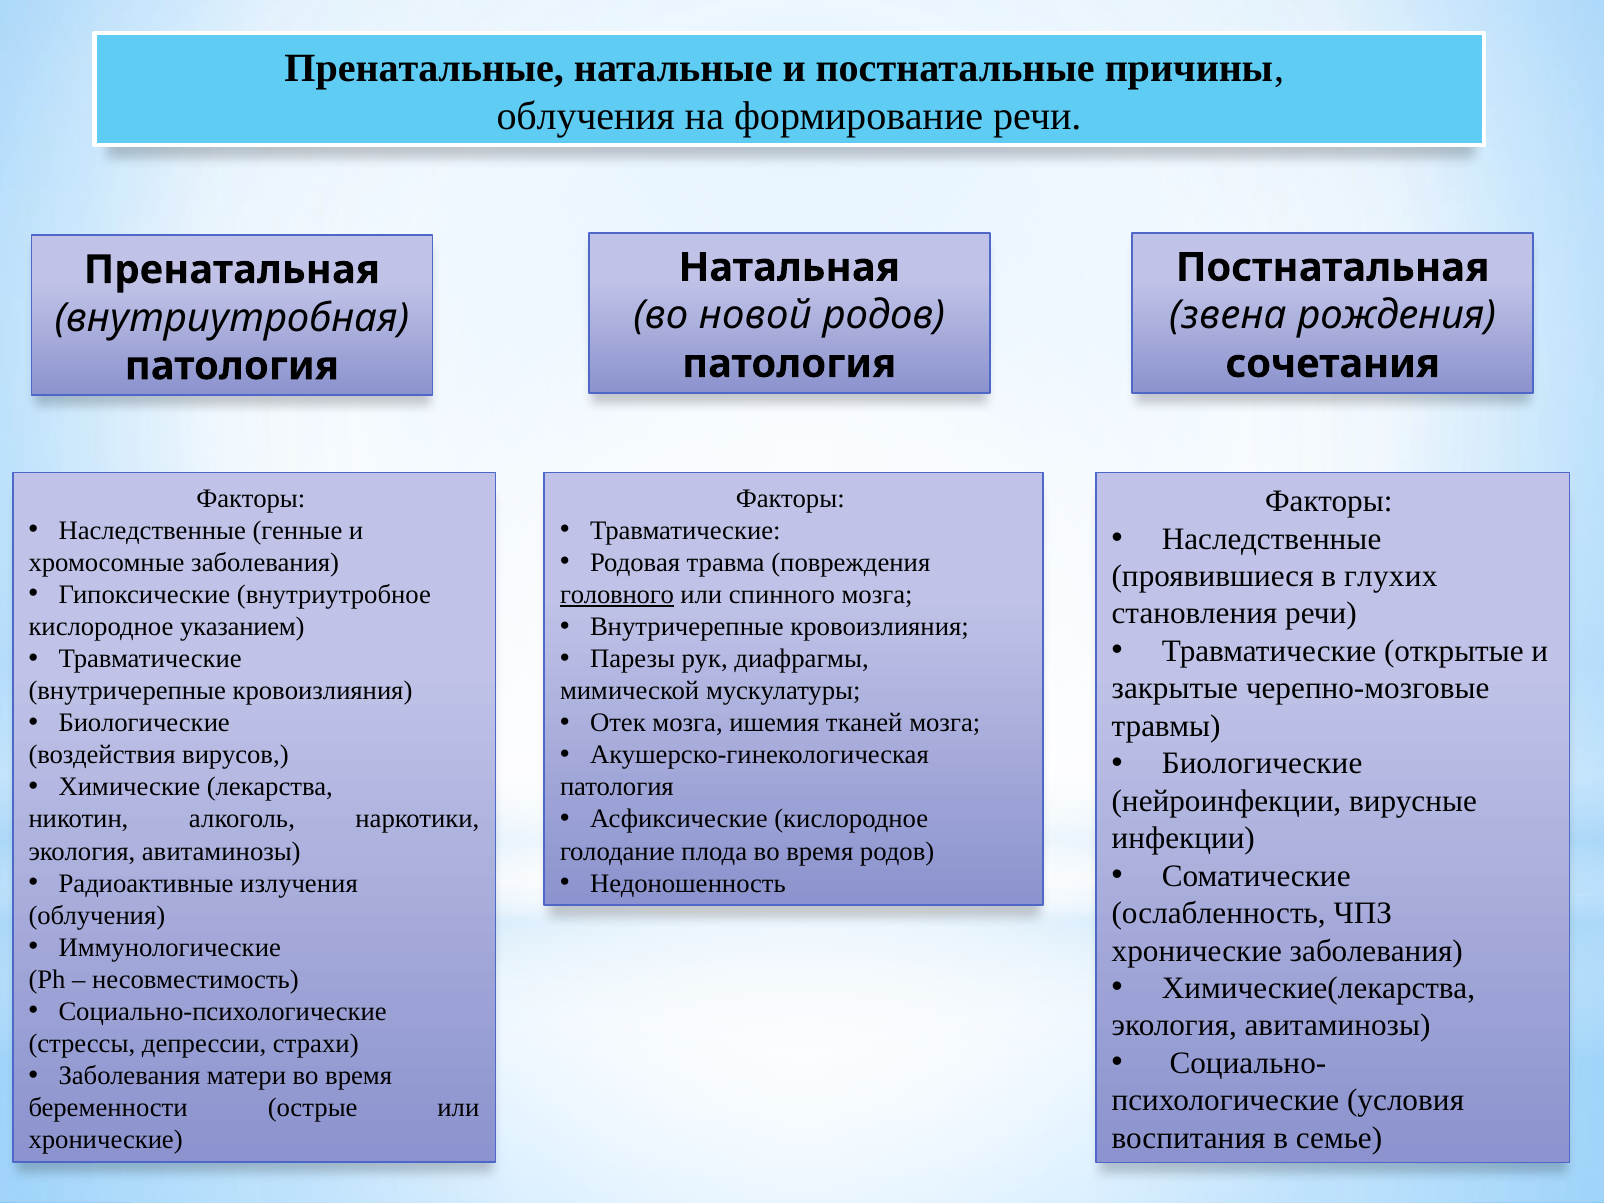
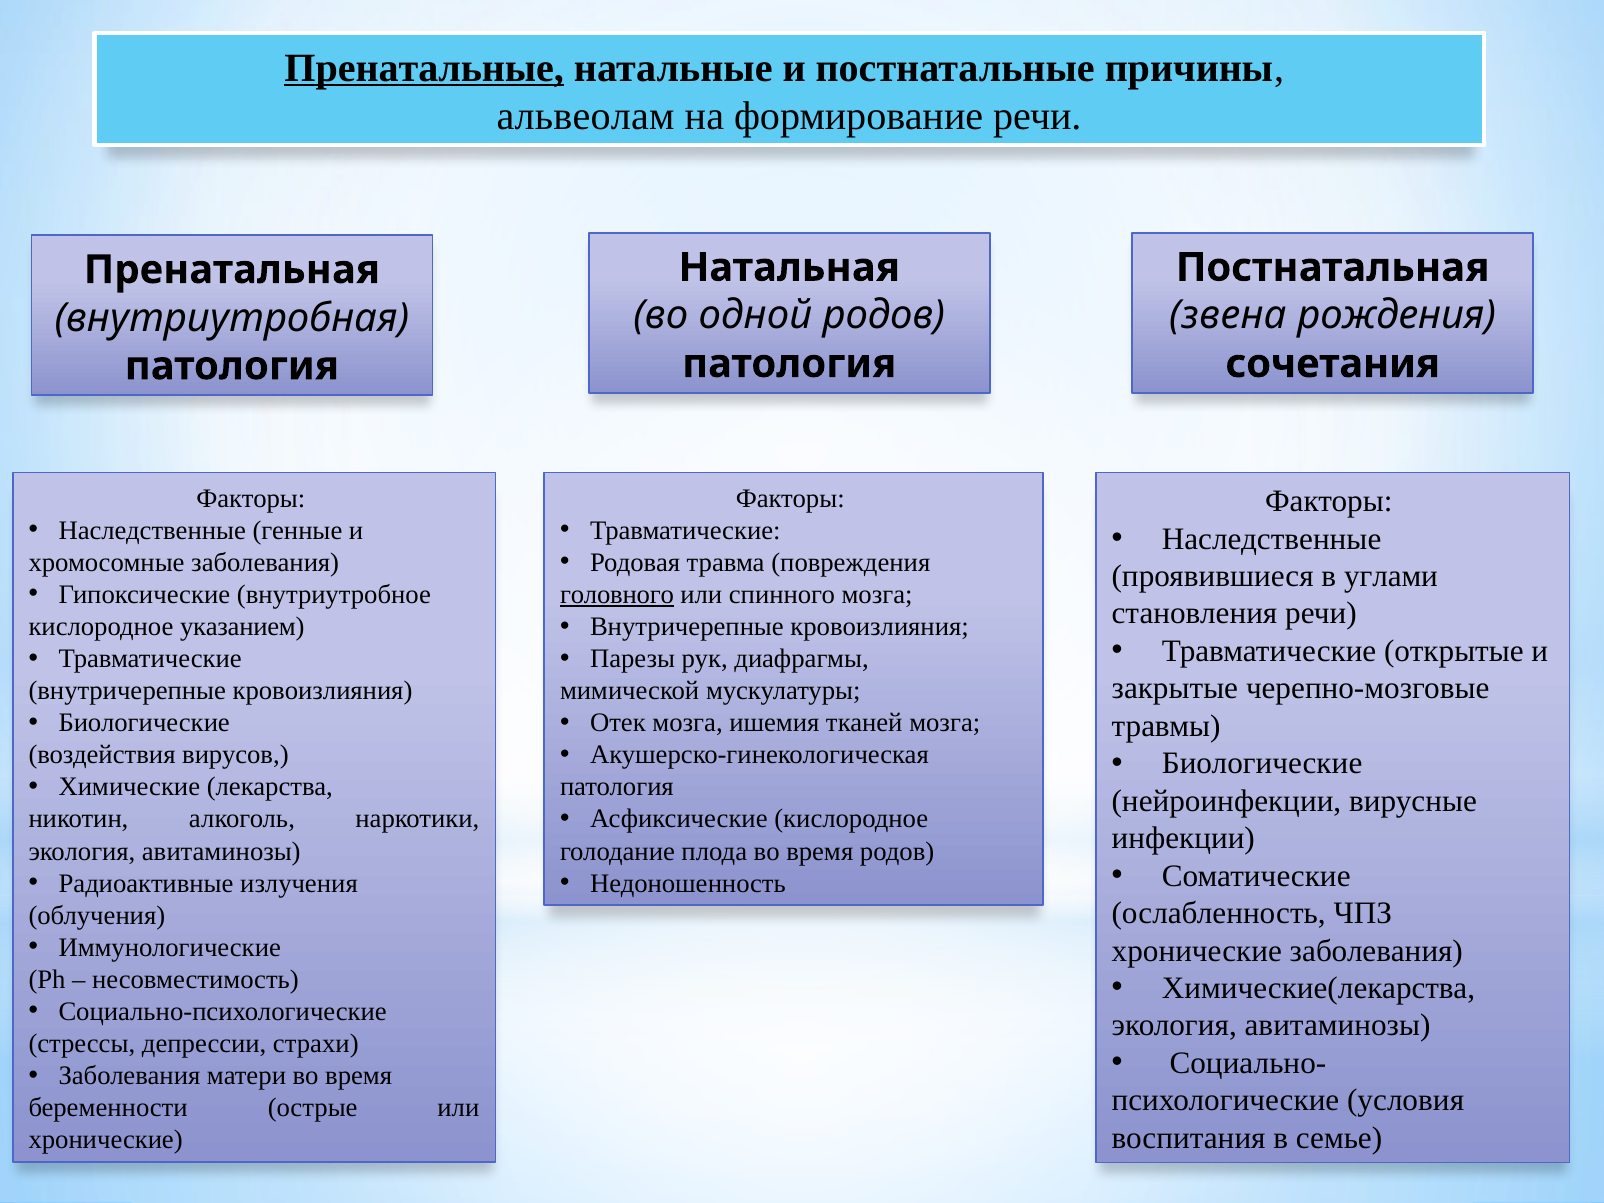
Пренатальные underline: none -> present (424, 68)
облучения: облучения -> альвеолам (586, 116)
новой: новой -> одной (755, 316)
глухих: глухих -> углами (1391, 576)
